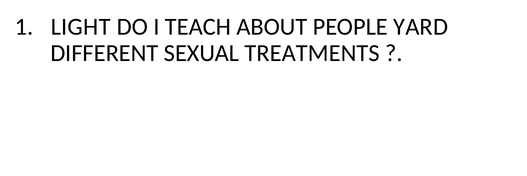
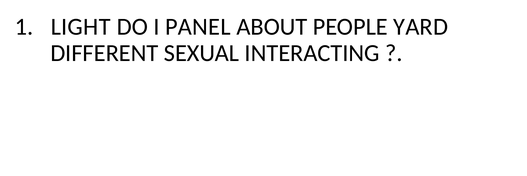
TEACH: TEACH -> PANEL (198, 27)
TREATMENTS: TREATMENTS -> INTERACTING (312, 53)
